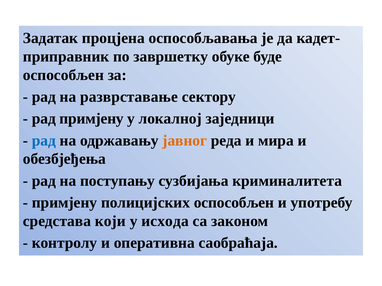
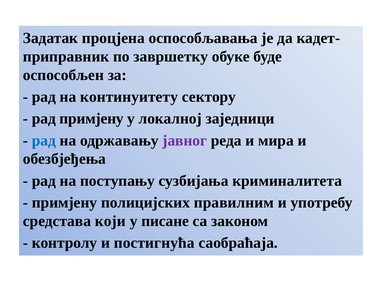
разврставање: разврставање -> континуитету (129, 97)
јавног colour: orange -> purple (185, 141)
полицијских оспособљен: оспособљен -> правилним (234, 203)
исхода: исхода -> писане (165, 221)
оперативна: оперативна -> постигнућа (154, 243)
